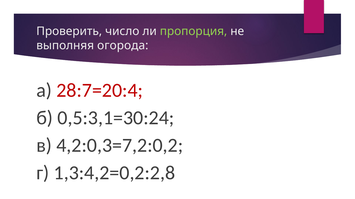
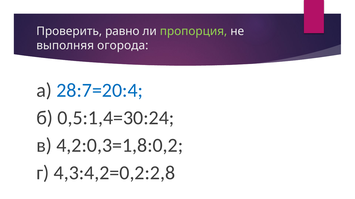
число: число -> равно (122, 31)
28:7=20:4 colour: red -> blue (100, 91)
0,5:3,1=30:24: 0,5:3,1=30:24 -> 0,5:1,4=30:24 (116, 118)
4,2:0,3=7,2:0,2: 4,2:0,3=7,2:0,2 -> 4,2:0,3=1,8:0,2 (120, 146)
1,3:4,2=0,2:2,8: 1,3:4,2=0,2:2,8 -> 4,3:4,2=0,2:2,8 (114, 174)
